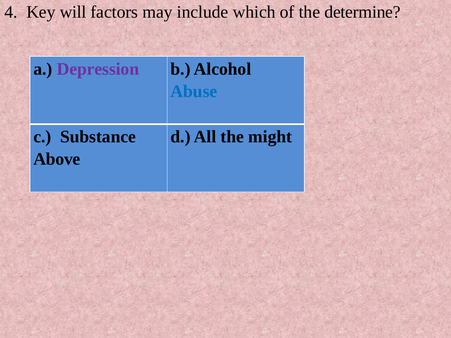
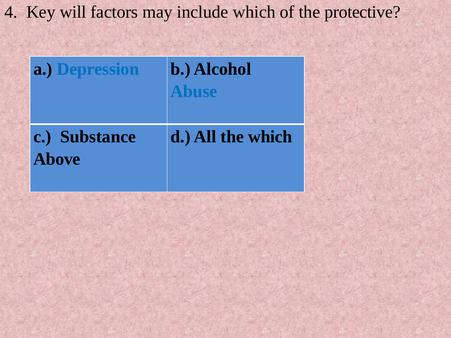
determine: determine -> protective (363, 12)
Depression colour: purple -> blue (98, 69)
the might: might -> which (270, 137)
